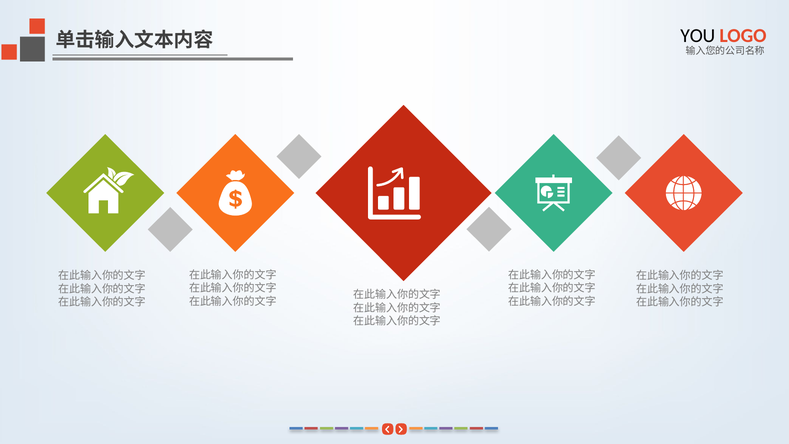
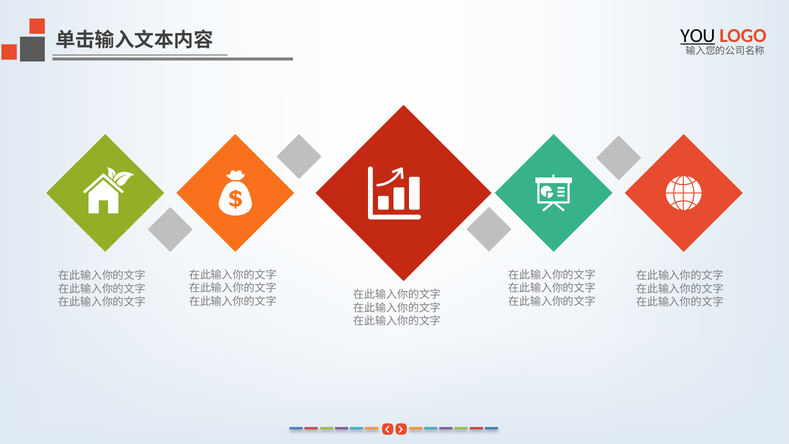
YOU underline: none -> present (698, 36)
